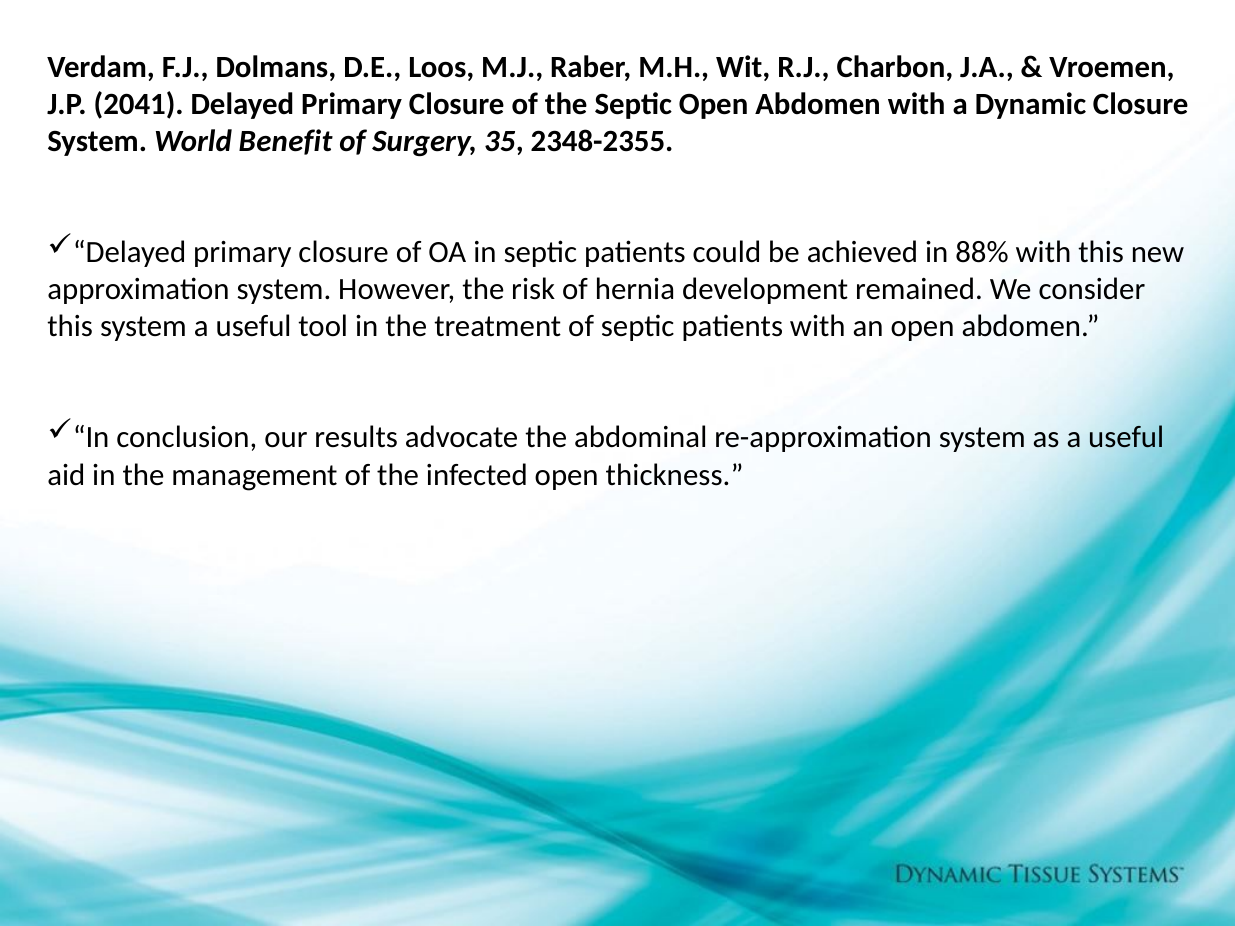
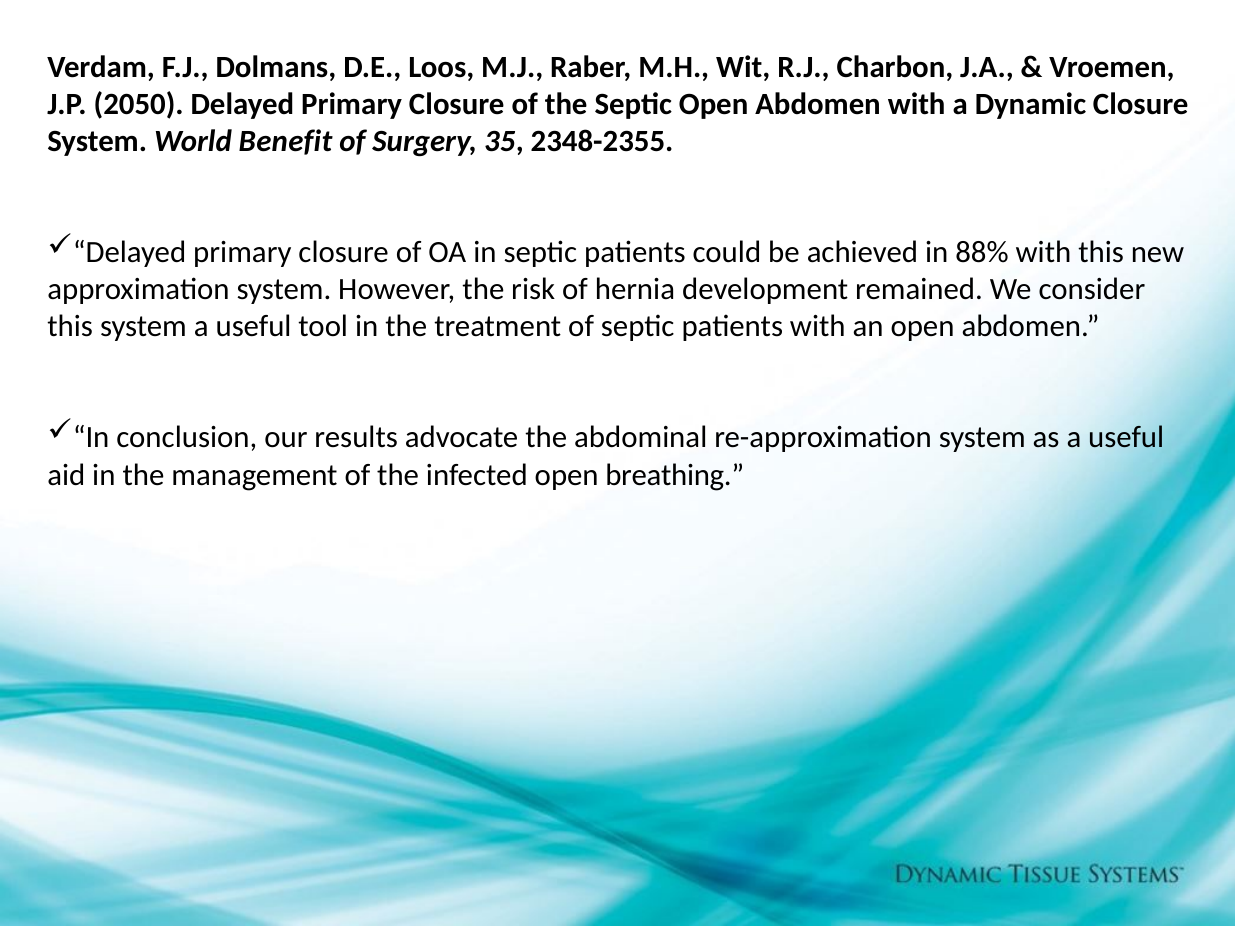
2041: 2041 -> 2050 (139, 104)
thickness: thickness -> breathing (675, 475)
